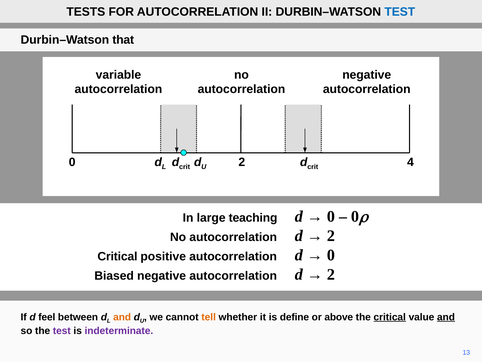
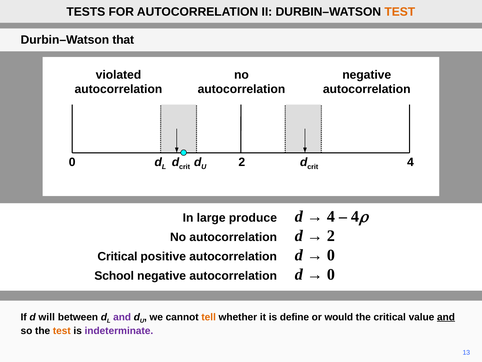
TEST colour: blue -> orange (400, 12)
variable: variable -> violated (118, 75)
teaching: teaching -> produce (253, 218)
0: 0 -> 4 (331, 216)
0: 0 -> 4 (355, 216)
Biased: Biased -> School (114, 276)
2: 2 -> 0 (331, 274)
feel: feel -> will (47, 317)
and colour: orange -> purple (122, 317)
above: above -> would (339, 317)
critical underline: present -> none (390, 317)
test colour: purple -> orange (62, 330)
